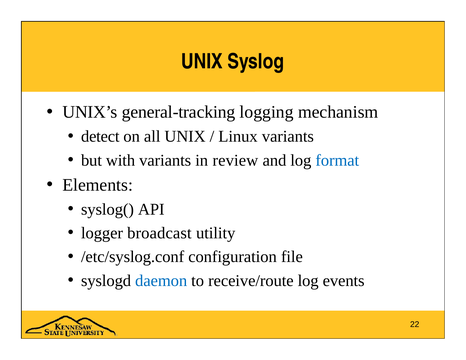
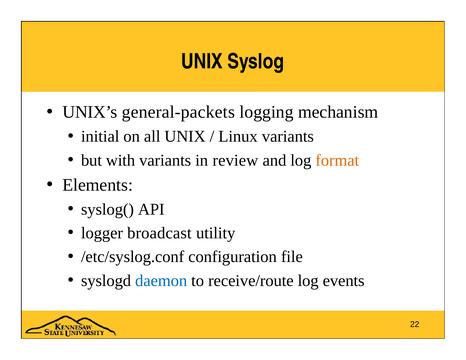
general-tracking: general-tracking -> general-packets (178, 112)
detect: detect -> initial (100, 137)
format colour: blue -> orange (337, 160)
